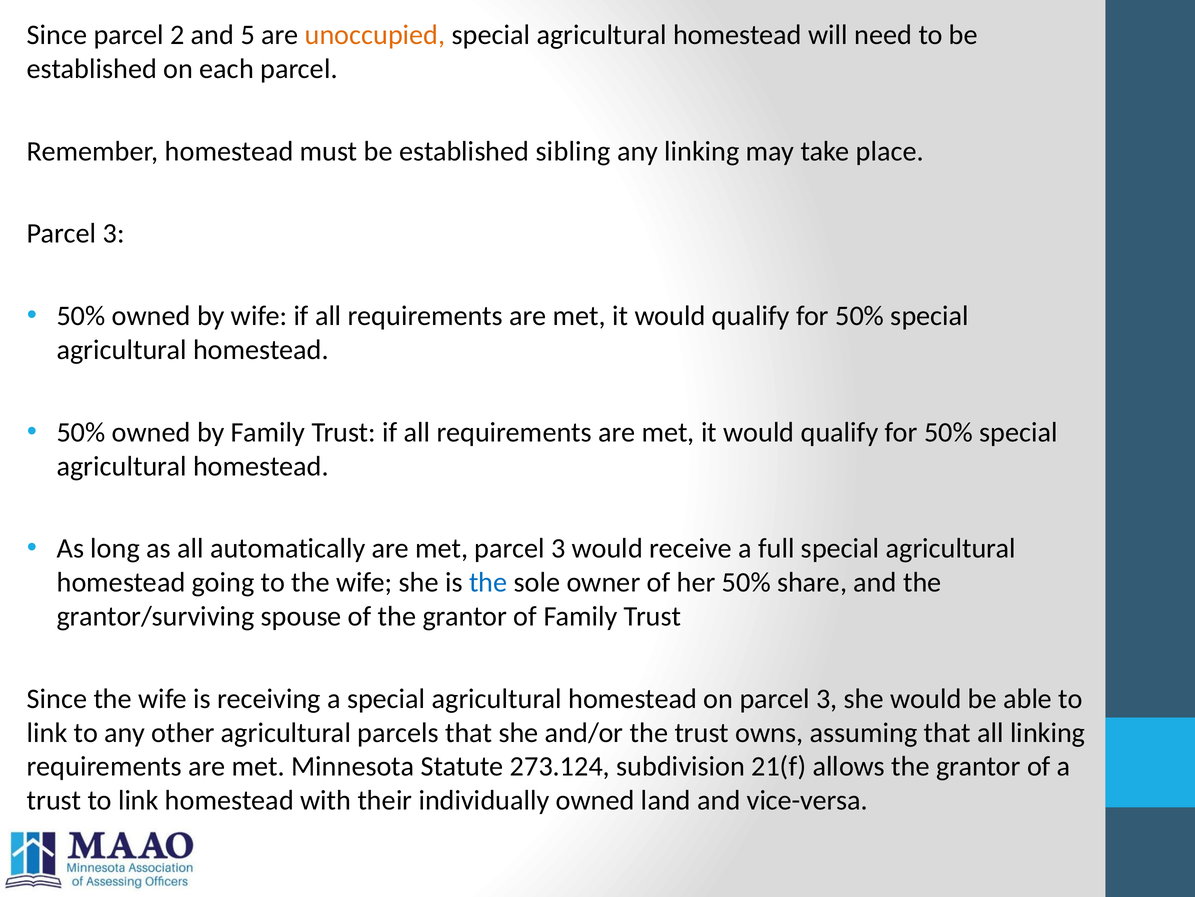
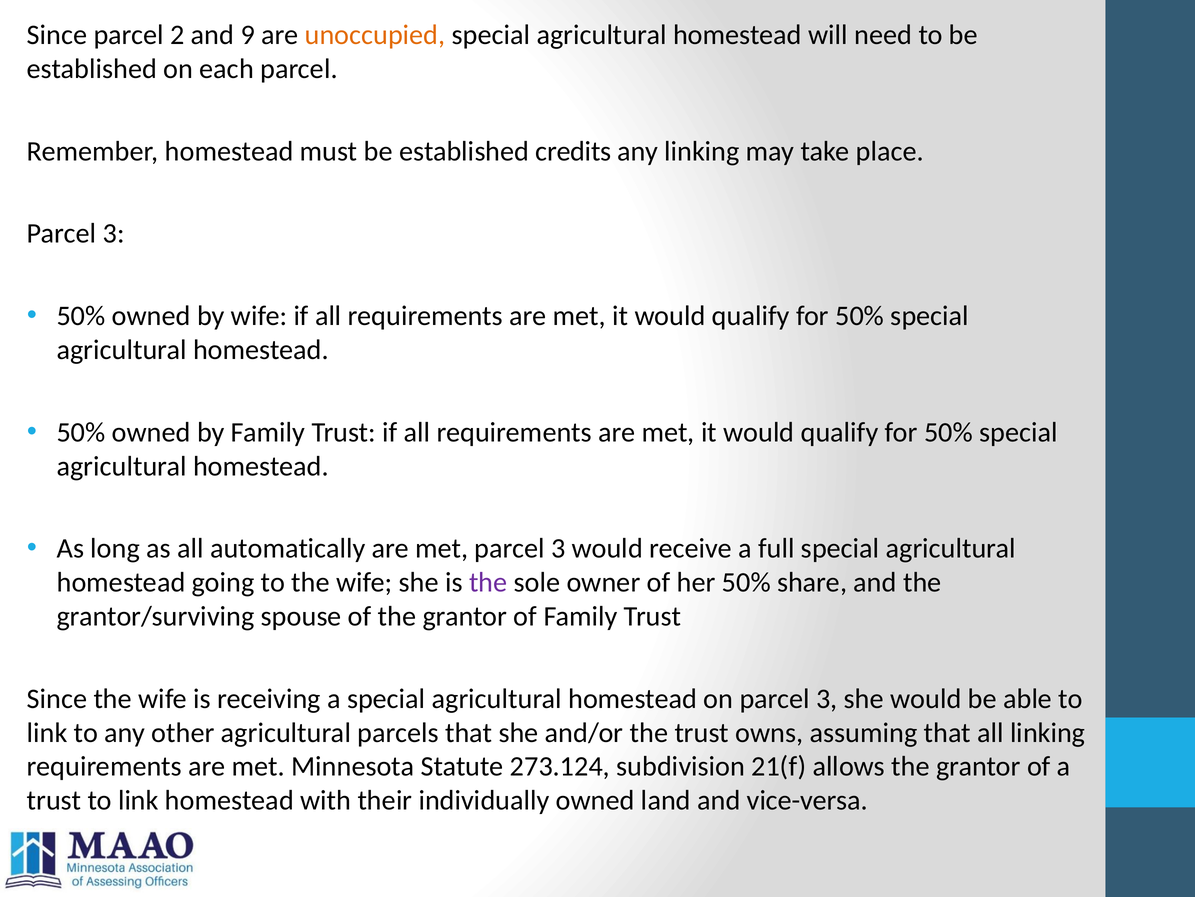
5: 5 -> 9 (248, 35)
sibling: sibling -> credits (573, 151)
the colour: blue -> purple (488, 582)
